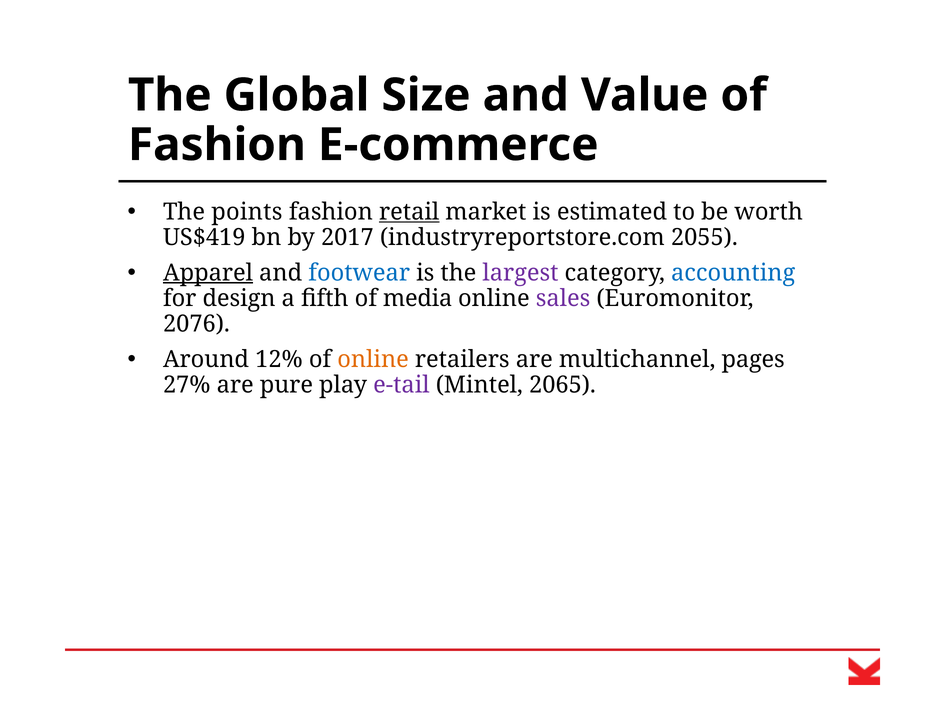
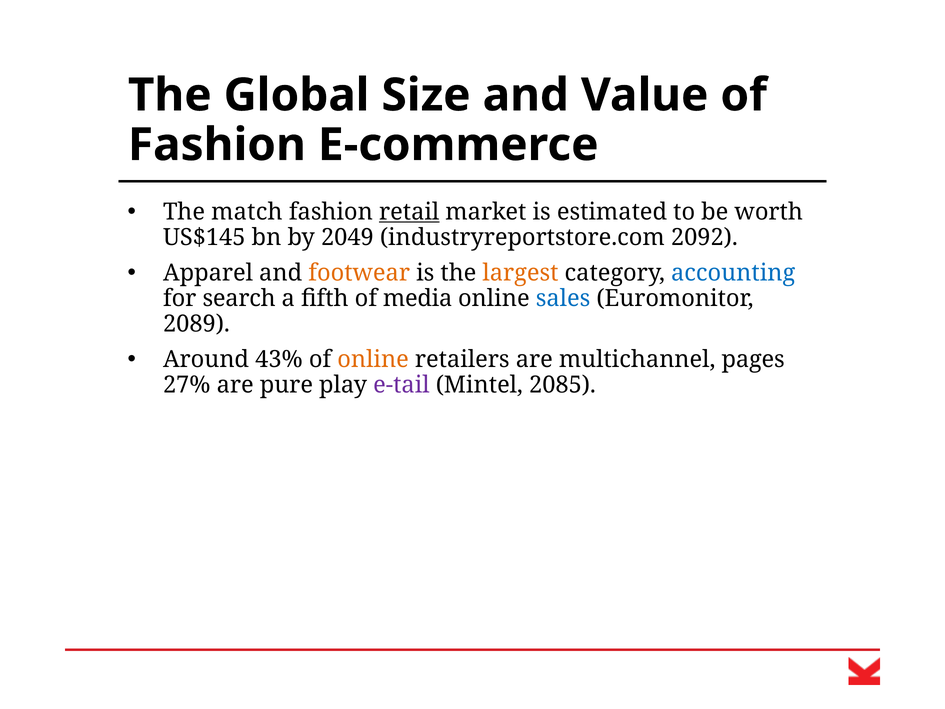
points: points -> match (247, 212)
US$419: US$419 -> US$145 (204, 237)
2017: 2017 -> 2049 (347, 237)
2055: 2055 -> 2092 (704, 237)
Apparel underline: present -> none (208, 273)
footwear colour: blue -> orange (359, 273)
largest colour: purple -> orange (520, 273)
design: design -> search (239, 298)
sales colour: purple -> blue (563, 298)
2076: 2076 -> 2089 (196, 324)
12%: 12% -> 43% (279, 359)
2065: 2065 -> 2085 (562, 385)
